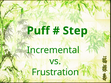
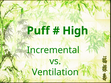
Step: Step -> High (75, 31)
Frustration: Frustration -> Ventilation (55, 72)
